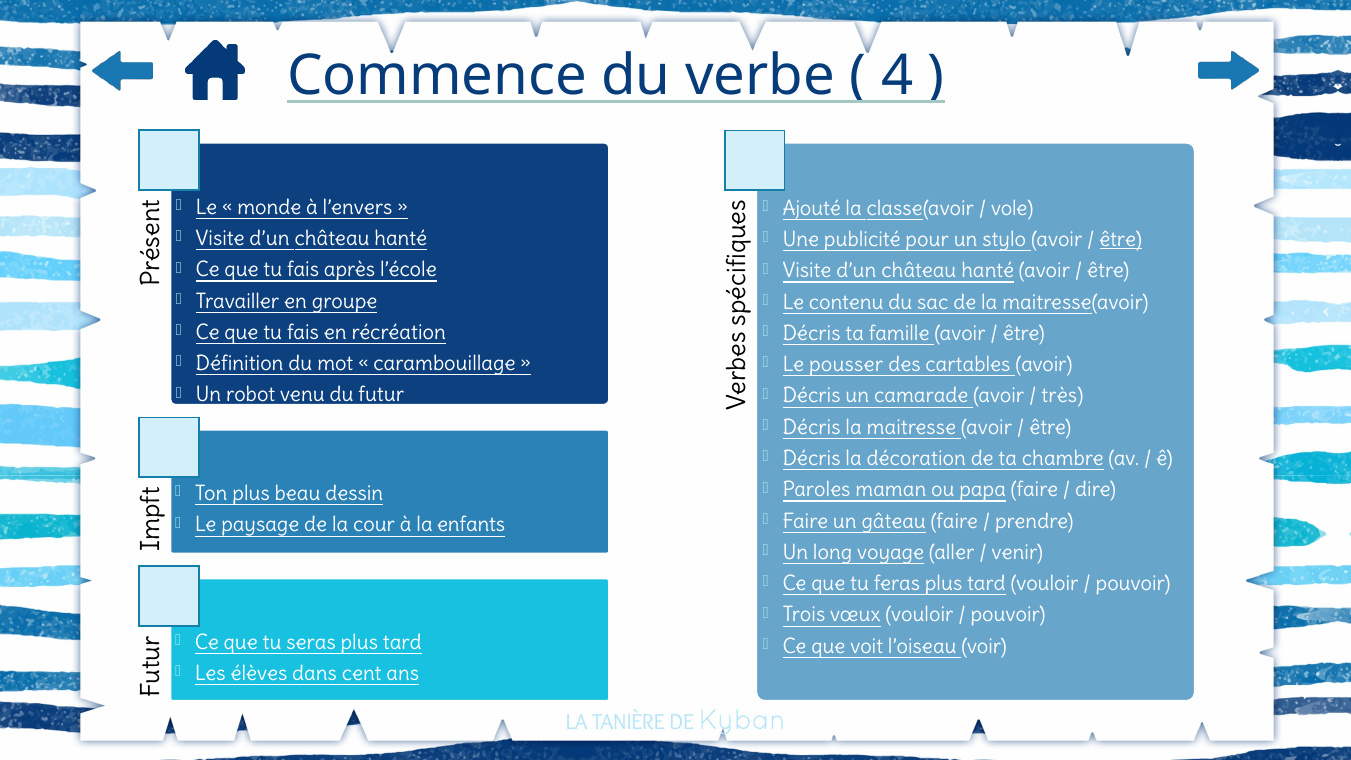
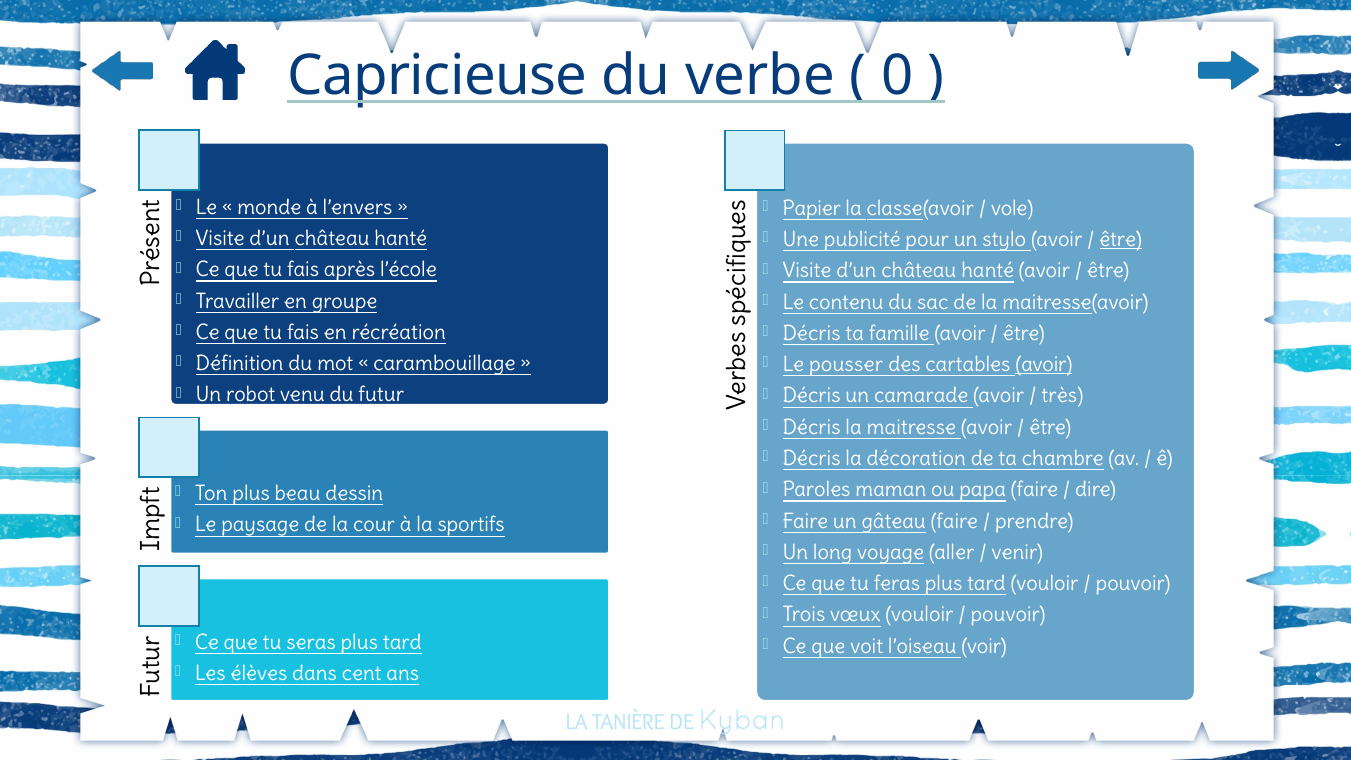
Commence: Commence -> Capricieuse (437, 76)
4: 4 -> 0 (897, 76)
Ajouté: Ajouté -> Papier (812, 209)
avoir underline: none -> present (1044, 365)
enfants: enfants -> sportifs (471, 525)
